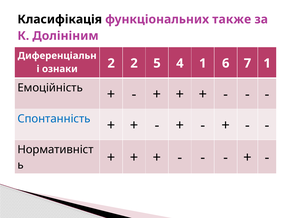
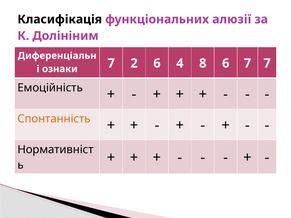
также: также -> алюзії (232, 19)
ознаки 2: 2 -> 7 (111, 63)
2 5: 5 -> 6 (157, 63)
4 1: 1 -> 8 (203, 63)
7 1: 1 -> 7 (267, 63)
Спонтанність colour: blue -> orange (54, 119)
